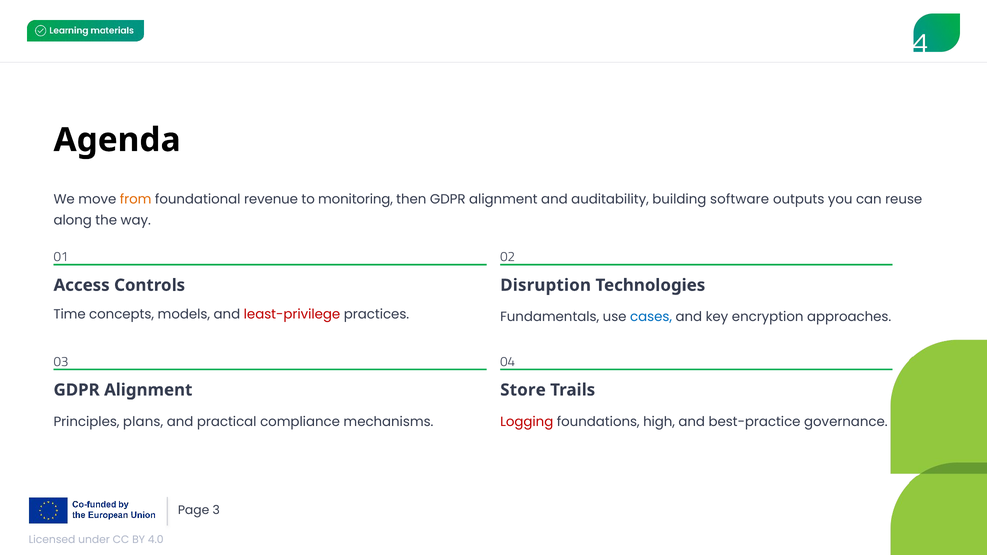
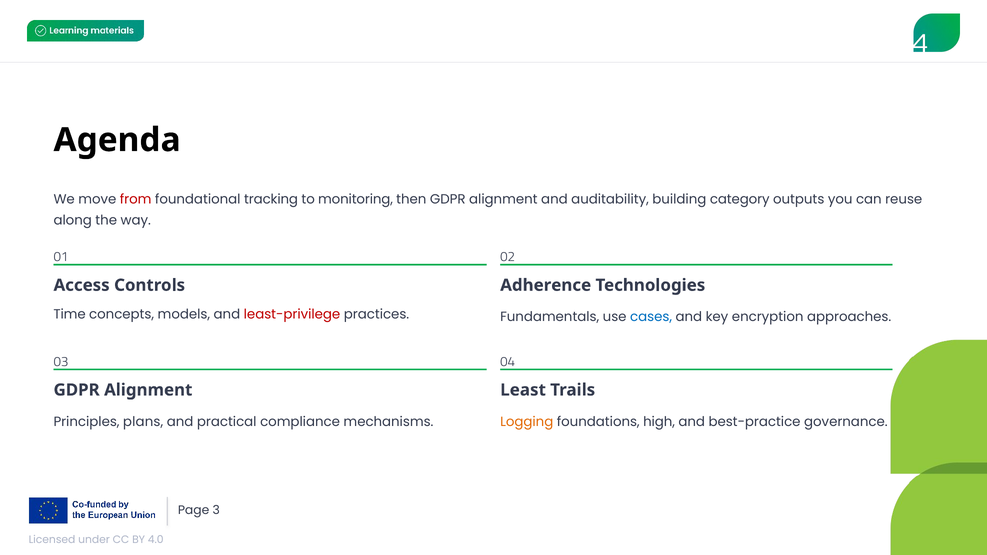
from colour: orange -> red (136, 199)
revenue: revenue -> tracking (271, 199)
software: software -> category (740, 199)
Disruption: Disruption -> Adherence (546, 285)
Store: Store -> Least (523, 390)
Logging colour: red -> orange (527, 422)
